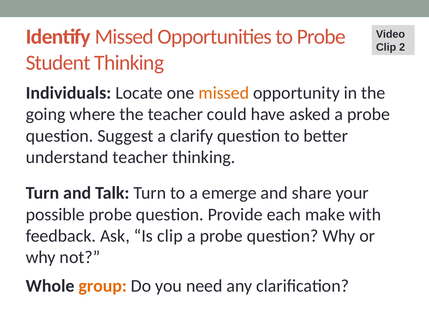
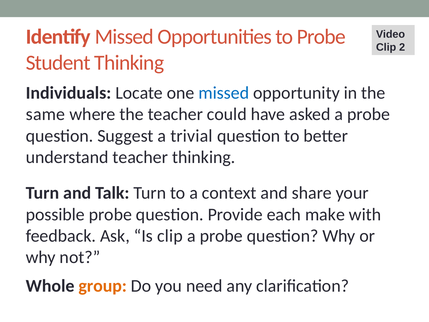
missed colour: orange -> blue (224, 93)
going: going -> same (46, 114)
clarify: clarify -> trivial (191, 136)
emerge: emerge -> context (229, 193)
